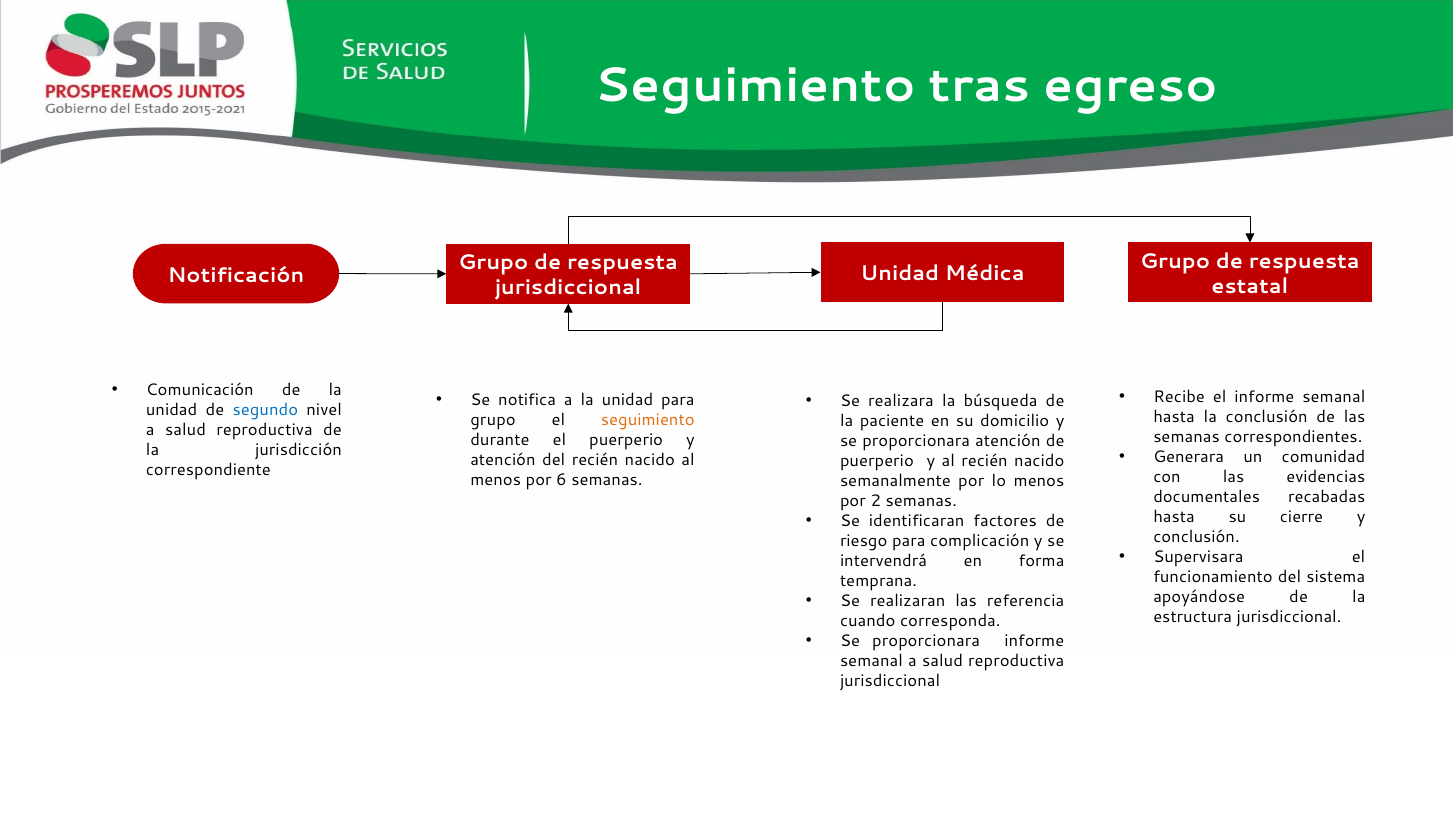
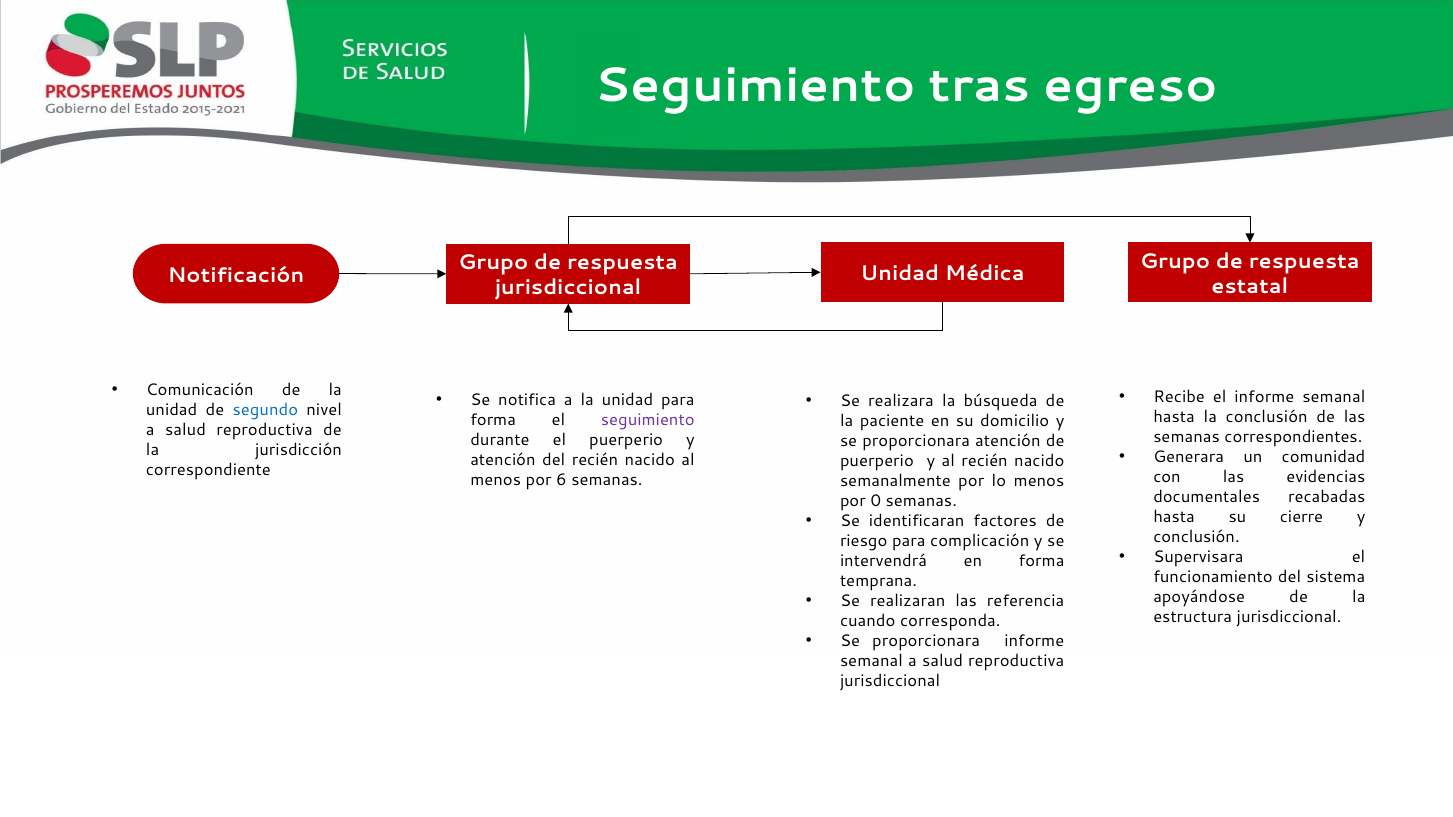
grupo: grupo -> forma (493, 420)
seguimiento colour: orange -> purple (648, 420)
2: 2 -> 0 (876, 501)
